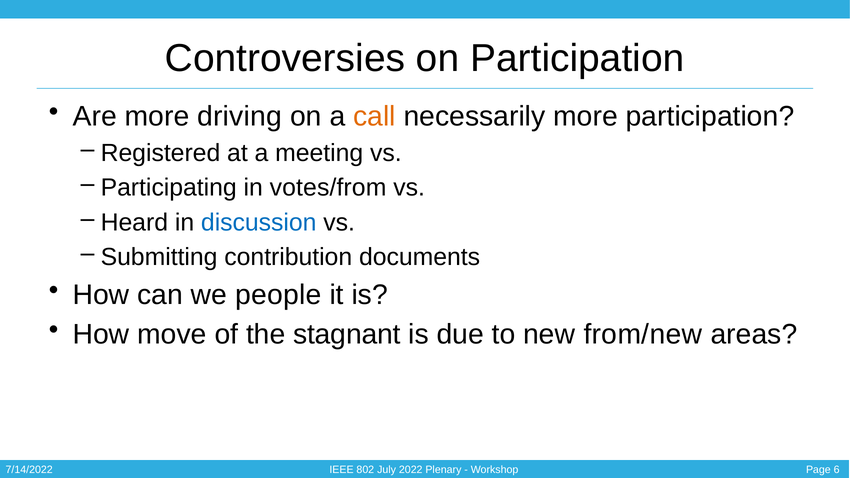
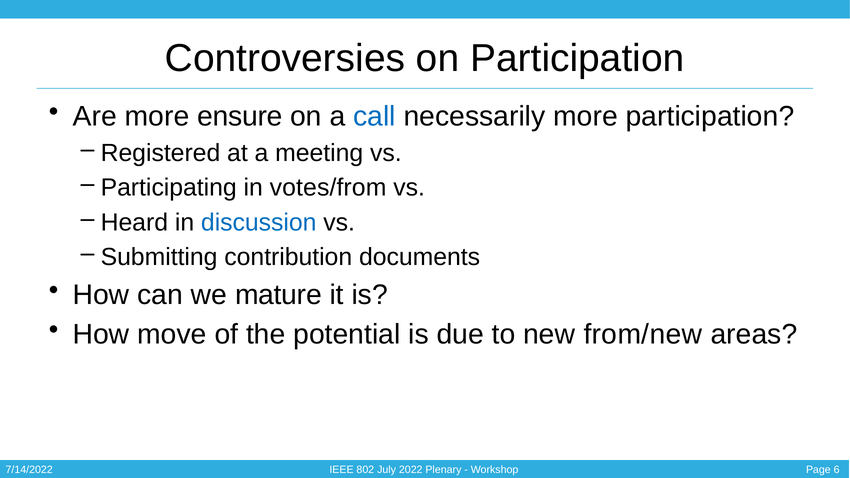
driving: driving -> ensure (240, 116)
call colour: orange -> blue (374, 116)
people: people -> mature (278, 295)
stagnant: stagnant -> potential (347, 335)
